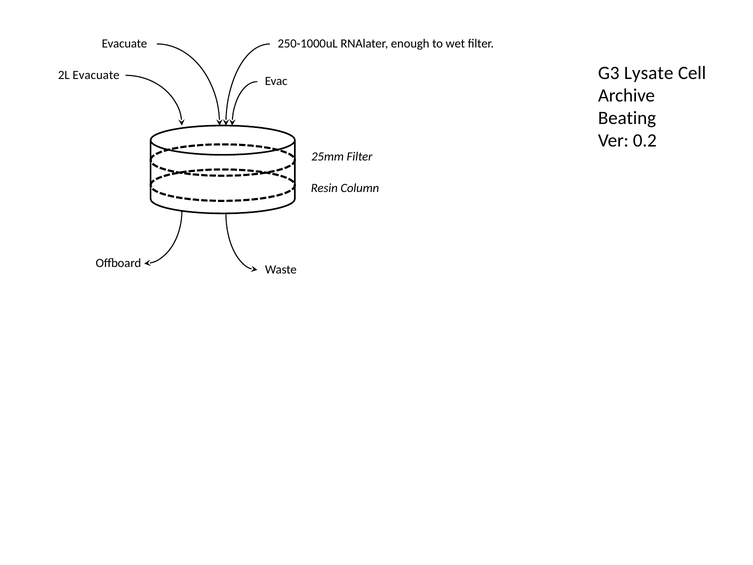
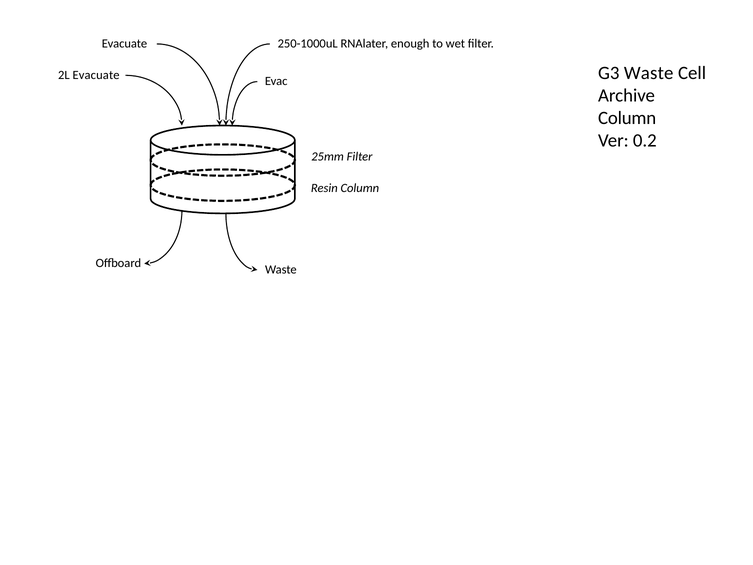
G3 Lysate: Lysate -> Waste (649, 73)
Beating: Beating -> Column (627, 118)
